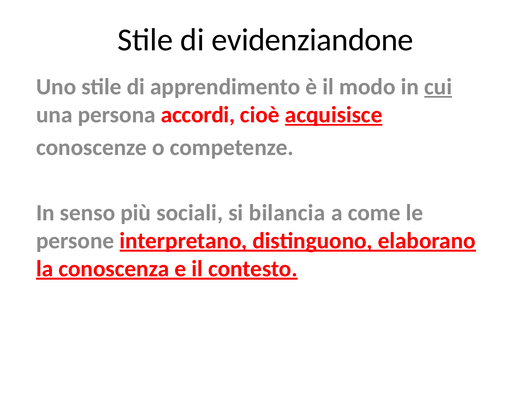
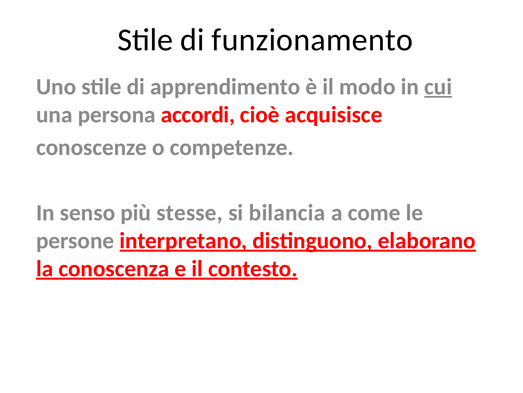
evidenziandone: evidenziandone -> funzionamento (312, 40)
acquisisce underline: present -> none (334, 115)
sociali: sociali -> stesse (190, 212)
